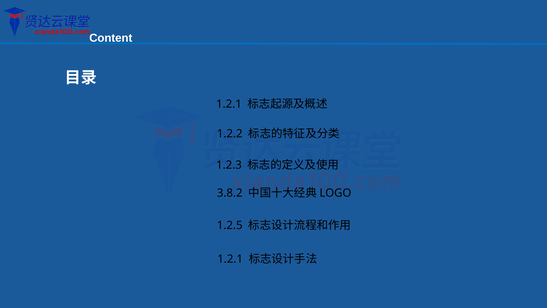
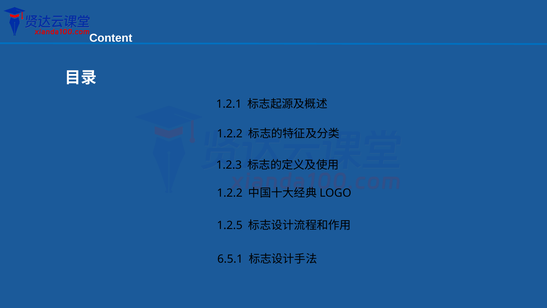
3.8.2: 3.8.2 -> 1.2.2 (230, 193)
1.2.1: 1.2.1 -> 6.5.1 (230, 259)
